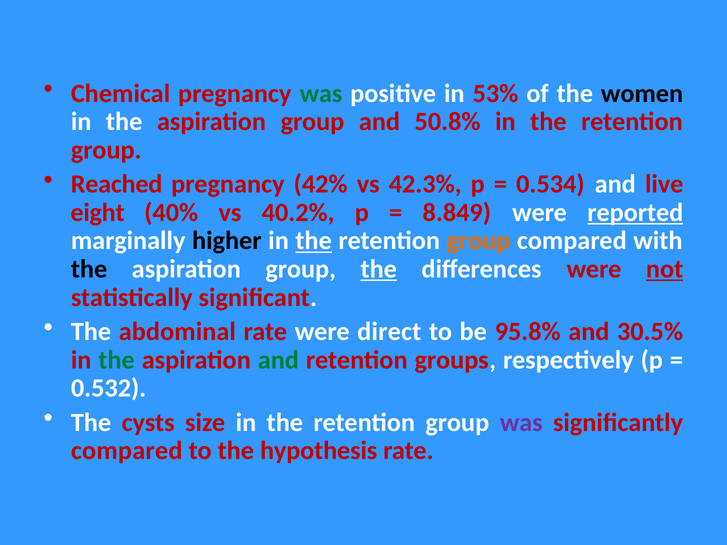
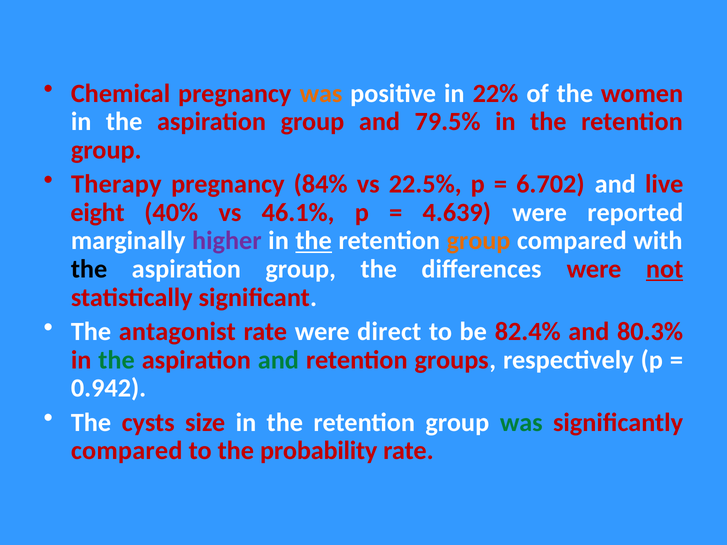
was colour: green -> orange (321, 93)
53%: 53% -> 22% (495, 93)
women colour: black -> red (642, 93)
50.8%: 50.8% -> 79.5% (448, 122)
Reached: Reached -> Therapy (116, 184)
42%: 42% -> 84% (321, 184)
42.3%: 42.3% -> 22.5% (425, 184)
0.534: 0.534 -> 6.702 (550, 184)
40.2%: 40.2% -> 46.1% (298, 213)
8.849: 8.849 -> 4.639 (457, 213)
reported underline: present -> none (635, 213)
higher colour: black -> purple (227, 241)
the underline: present -> none (379, 269)
abdominal: abdominal -> antagonist (177, 332)
95.8%: 95.8% -> 82.4% (528, 332)
30.5%: 30.5% -> 80.3% (650, 332)
0.532: 0.532 -> 0.942 (109, 388)
was colour: purple -> green (521, 423)
hypothesis: hypothesis -> probability (319, 451)
